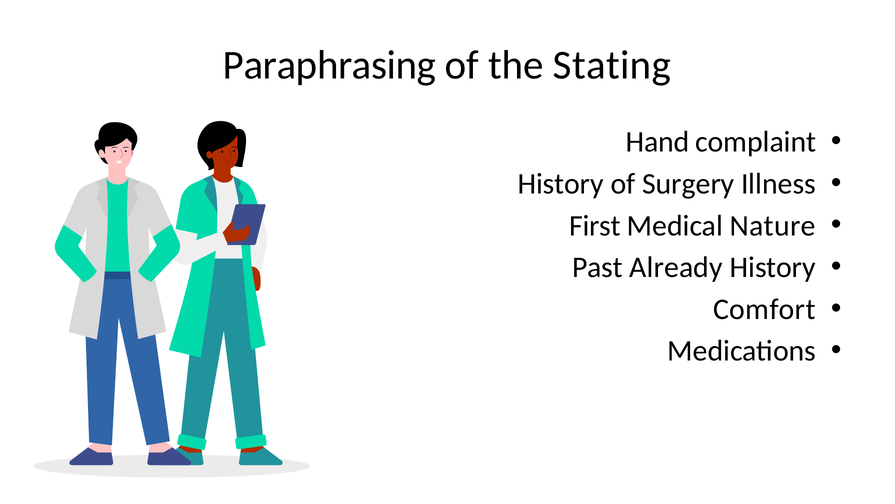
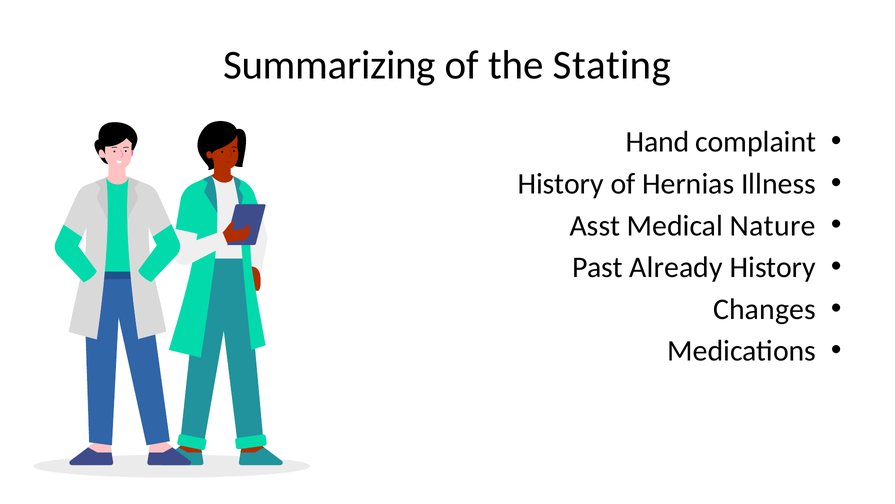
Paraphrasing: Paraphrasing -> Summarizing (329, 65)
Surgery: Surgery -> Hernias (688, 184)
First: First -> Asst (595, 225)
Comfort: Comfort -> Changes (765, 309)
